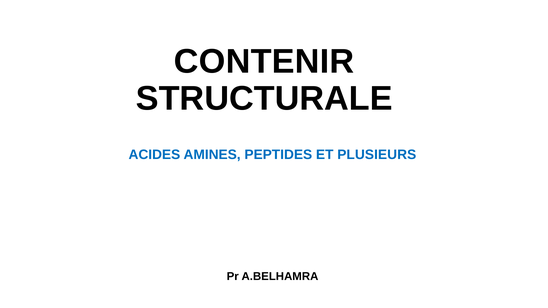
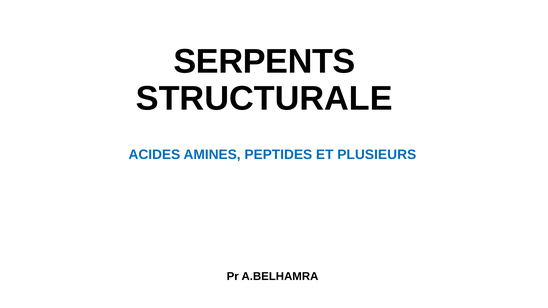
CONTENIR: CONTENIR -> SERPENTS (264, 62)
